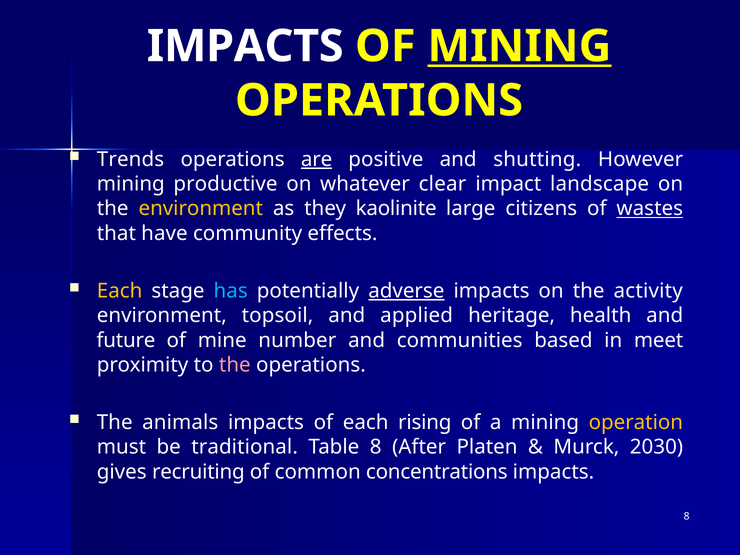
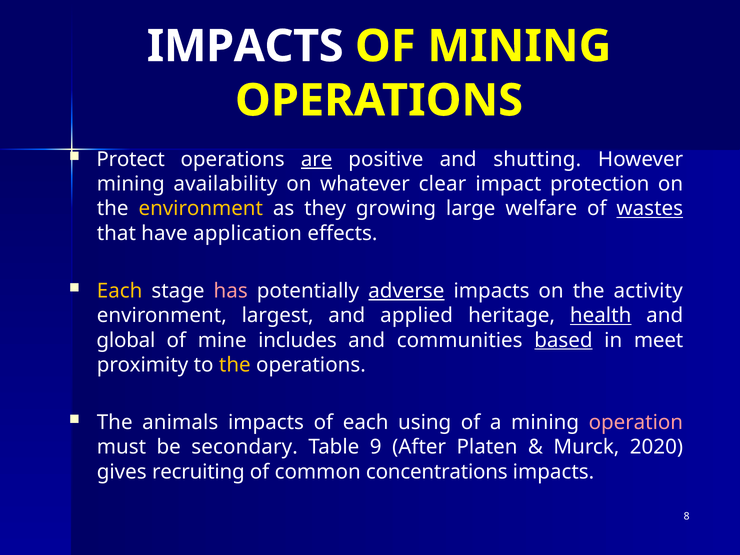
MINING underline: present -> none (519, 46)
Trends: Trends -> Protect (131, 159)
productive: productive -> availability (225, 184)
landscape: landscape -> protection (600, 184)
kaolinite: kaolinite -> growing (396, 209)
citizens: citizens -> welfare (541, 209)
community: community -> application (247, 233)
has colour: light blue -> pink (231, 291)
topsoil: topsoil -> largest (278, 316)
health underline: none -> present (601, 316)
future: future -> global (126, 340)
number: number -> includes (297, 340)
based underline: none -> present (563, 340)
the colour: pink -> yellow (235, 365)
rising: rising -> using (425, 422)
operation colour: yellow -> pink (636, 422)
traditional: traditional -> secondary (245, 447)
Table 8: 8 -> 9 (376, 447)
2030: 2030 -> 2020 (656, 447)
